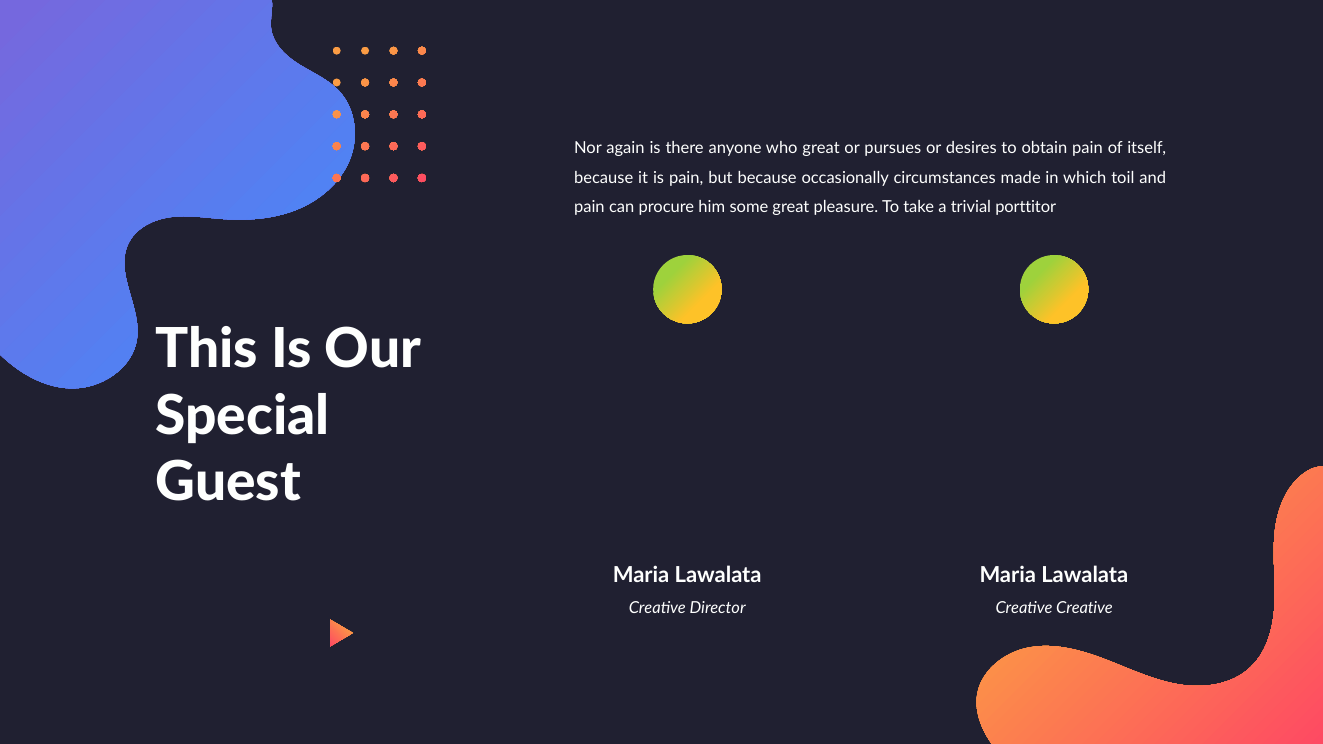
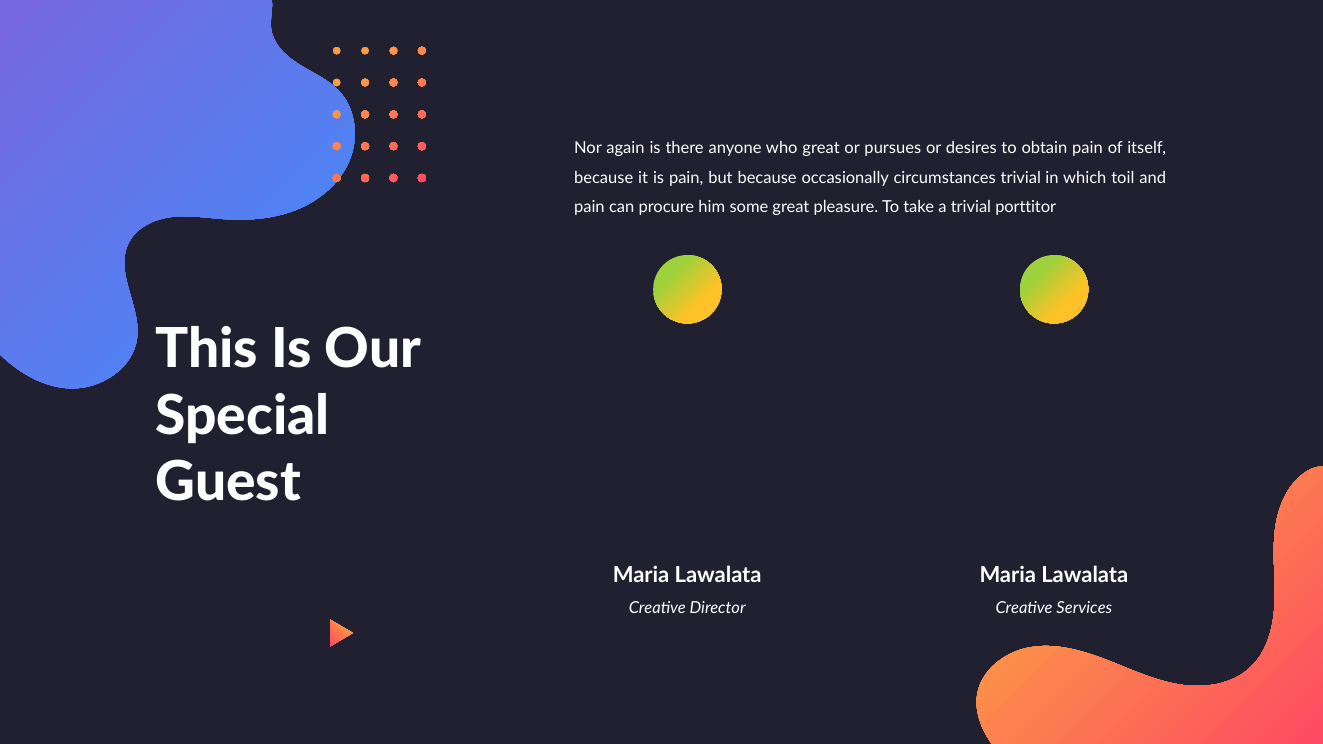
circumstances made: made -> trivial (1021, 178)
Creative Creative: Creative -> Services (1084, 608)
